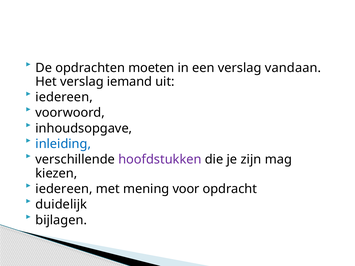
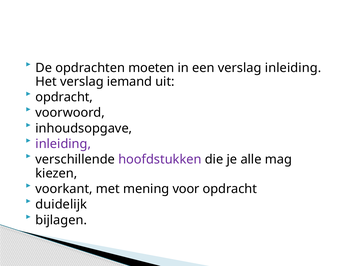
verslag vandaan: vandaan -> inleiding (293, 68)
iedereen: iedereen -> opdracht (64, 97)
inleiding colour: blue -> purple (63, 144)
zijn: zijn -> alle (251, 160)
iedereen: iedereen -> voorkant (64, 189)
